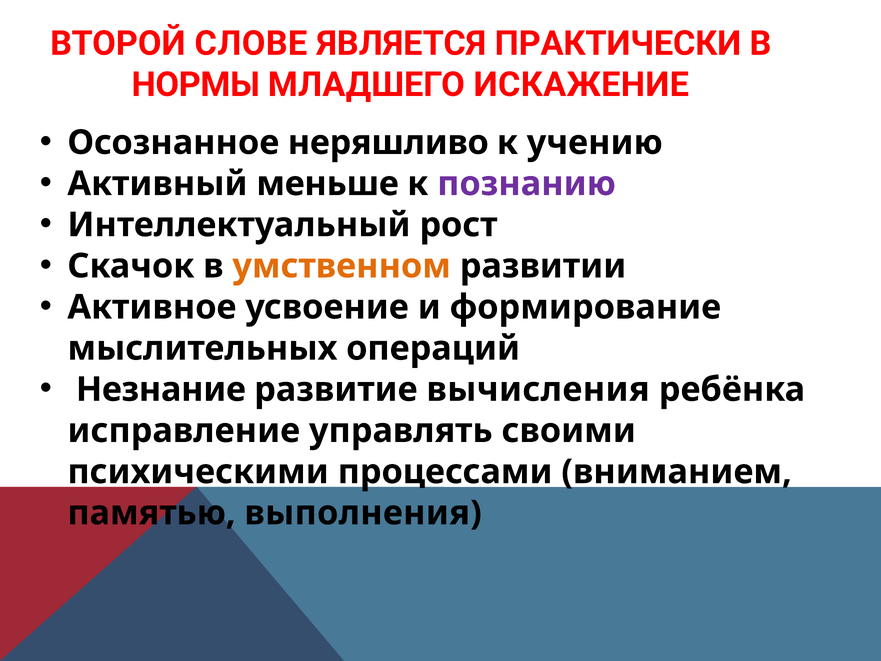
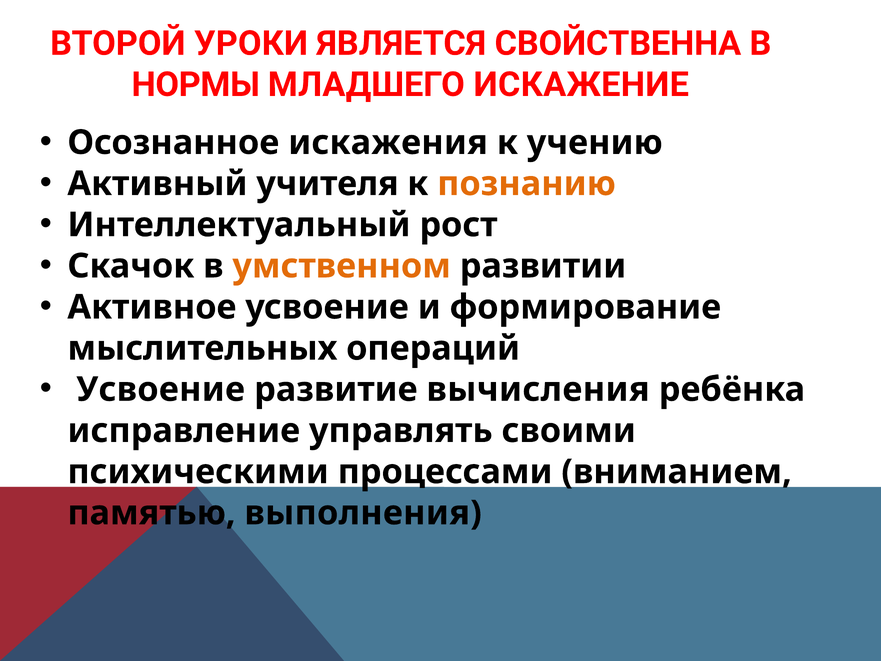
СЛОВЕ: СЛОВЕ -> УРОКИ (251, 43)
ПРАКТИЧЕСКИ: ПРАКТИЧЕСКИ -> СВОЙСТВЕННА (618, 43)
неряшливо: неряшливо -> искажения (388, 143)
меньше: меньше -> учителя (328, 184)
познанию colour: purple -> orange (527, 184)
Незнание: Незнание -> Усвоение (161, 389)
